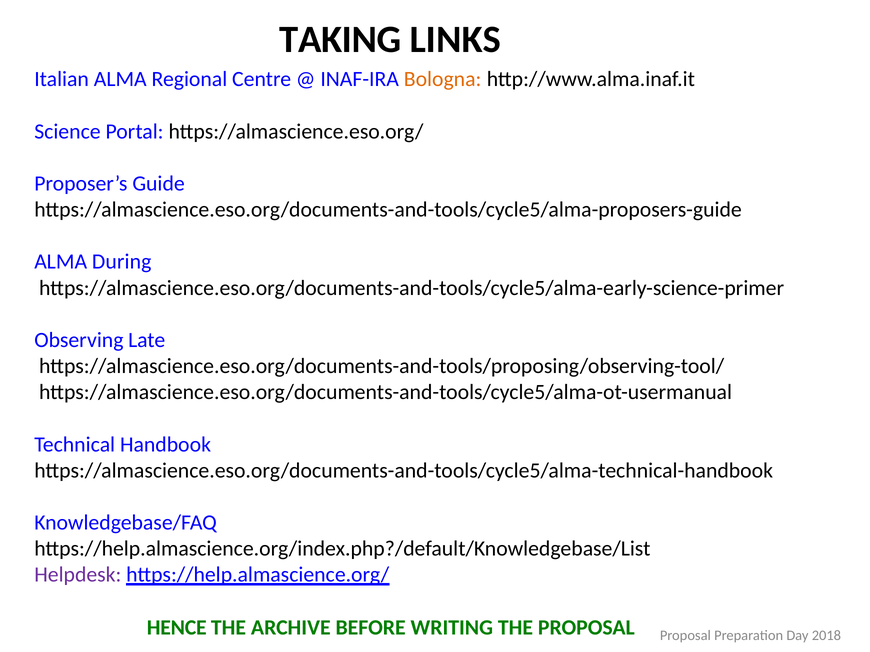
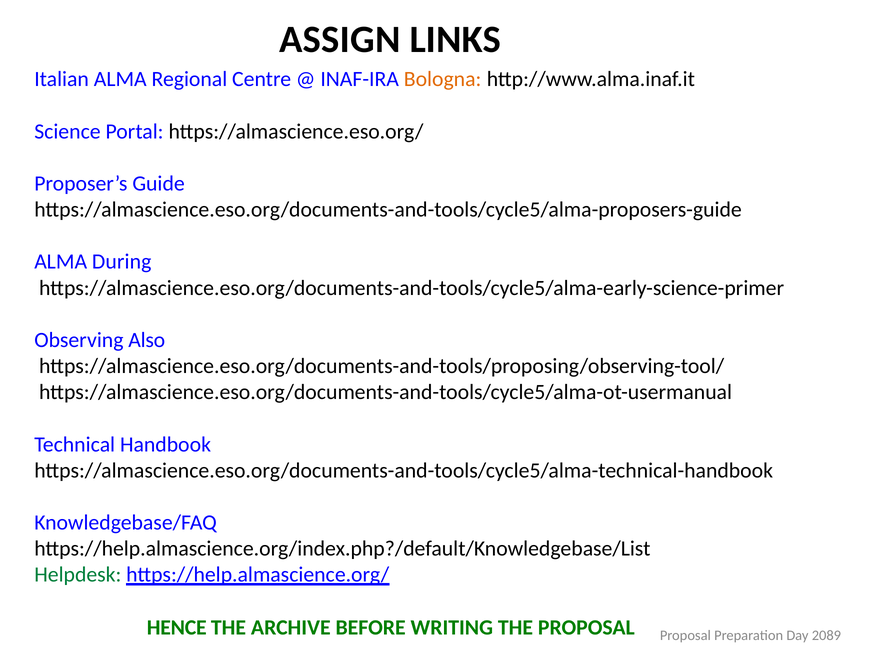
TAKING: TAKING -> ASSIGN (340, 40)
Late: Late -> Also (147, 340)
Helpdesk colour: purple -> green (78, 575)
2018: 2018 -> 2089 (826, 636)
